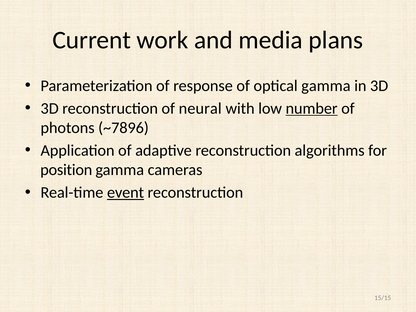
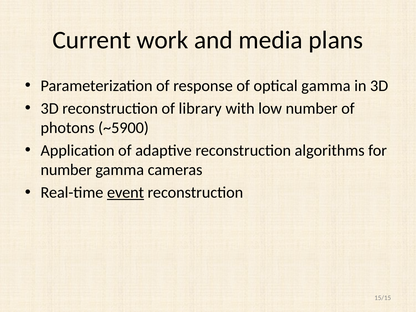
neural: neural -> library (200, 108)
number underline: present -> none (312, 108)
~7896: ~7896 -> ~5900 (124, 128)
position: position -> number (66, 170)
